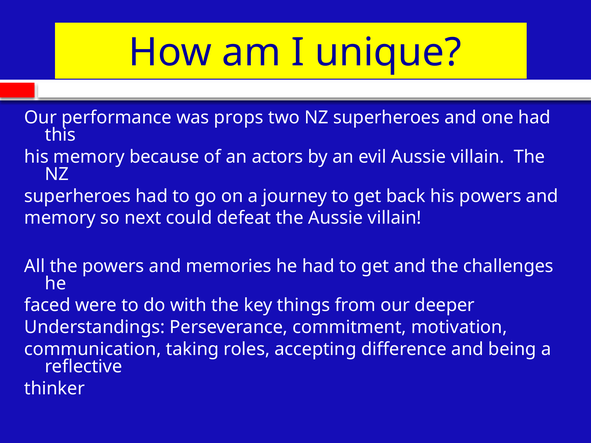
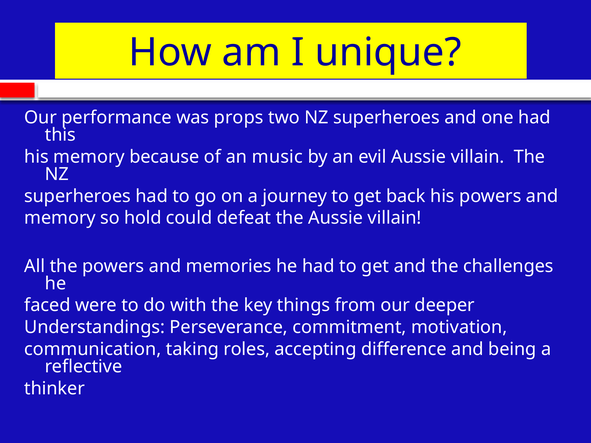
actors: actors -> music (277, 157)
next: next -> hold (143, 218)
